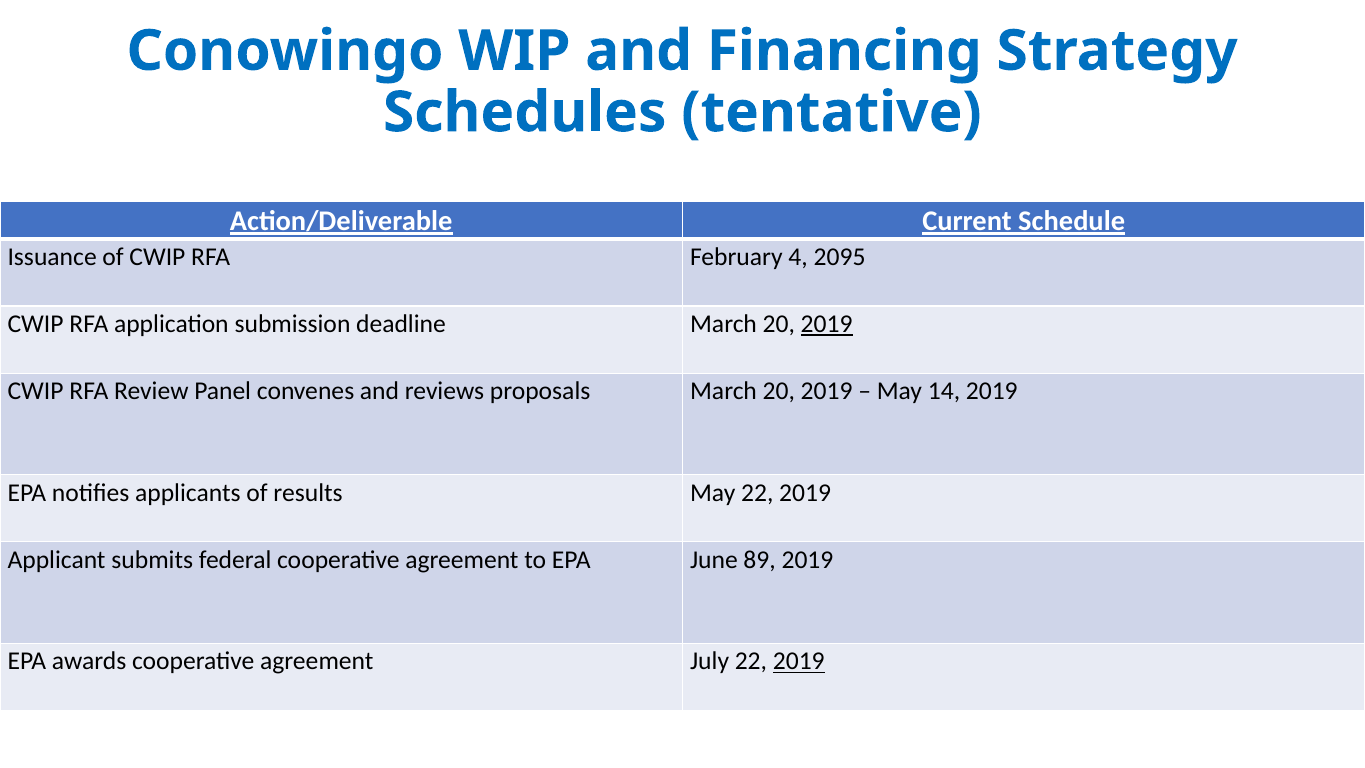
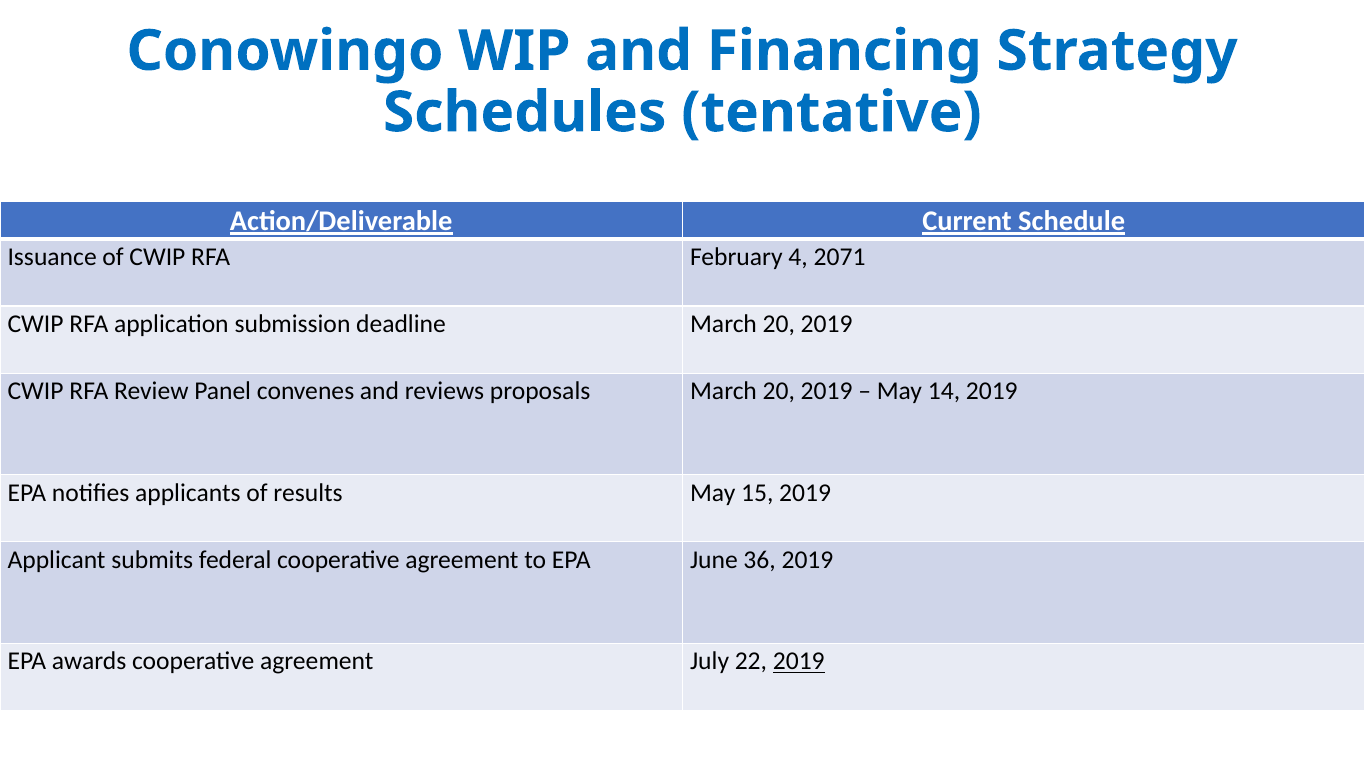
2095: 2095 -> 2071 (840, 257)
2019 underline: present -> none (827, 324)
May 22: 22 -> 15 (757, 493)
89: 89 -> 36 (760, 560)
